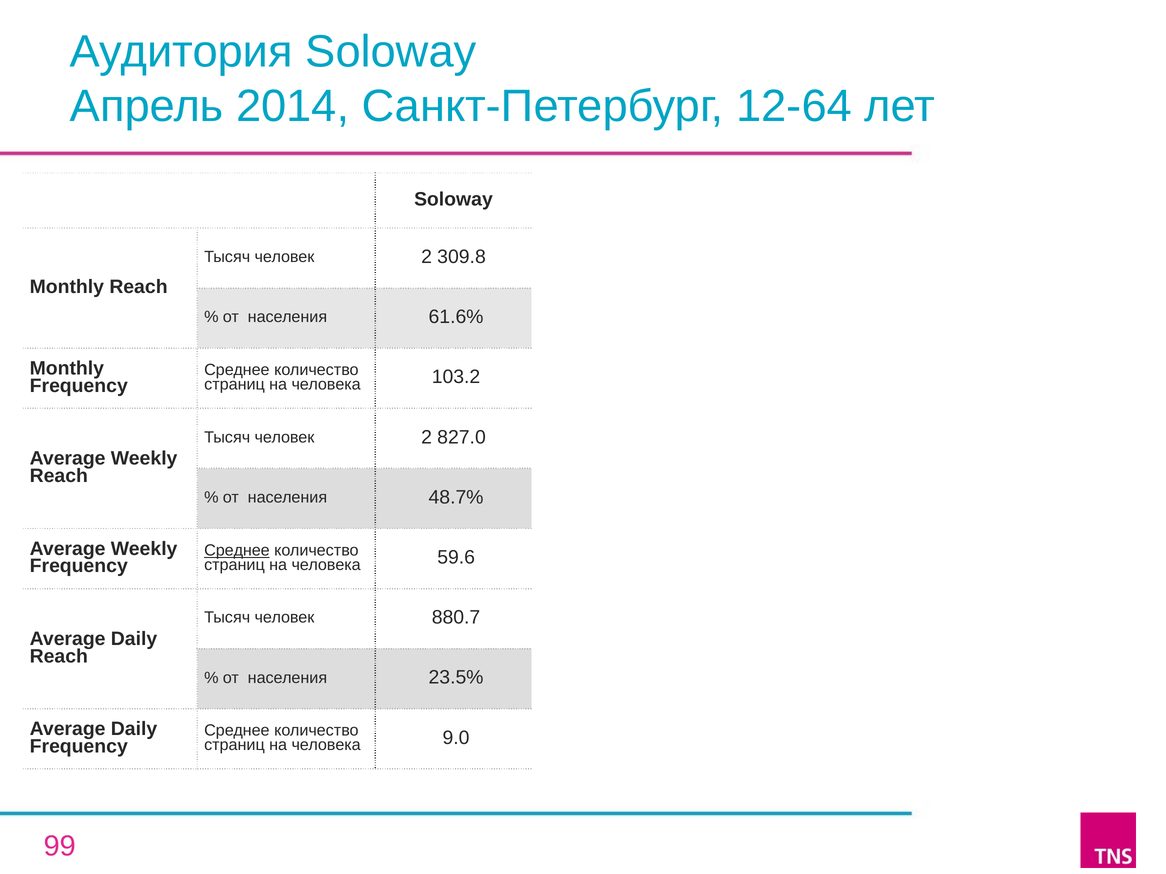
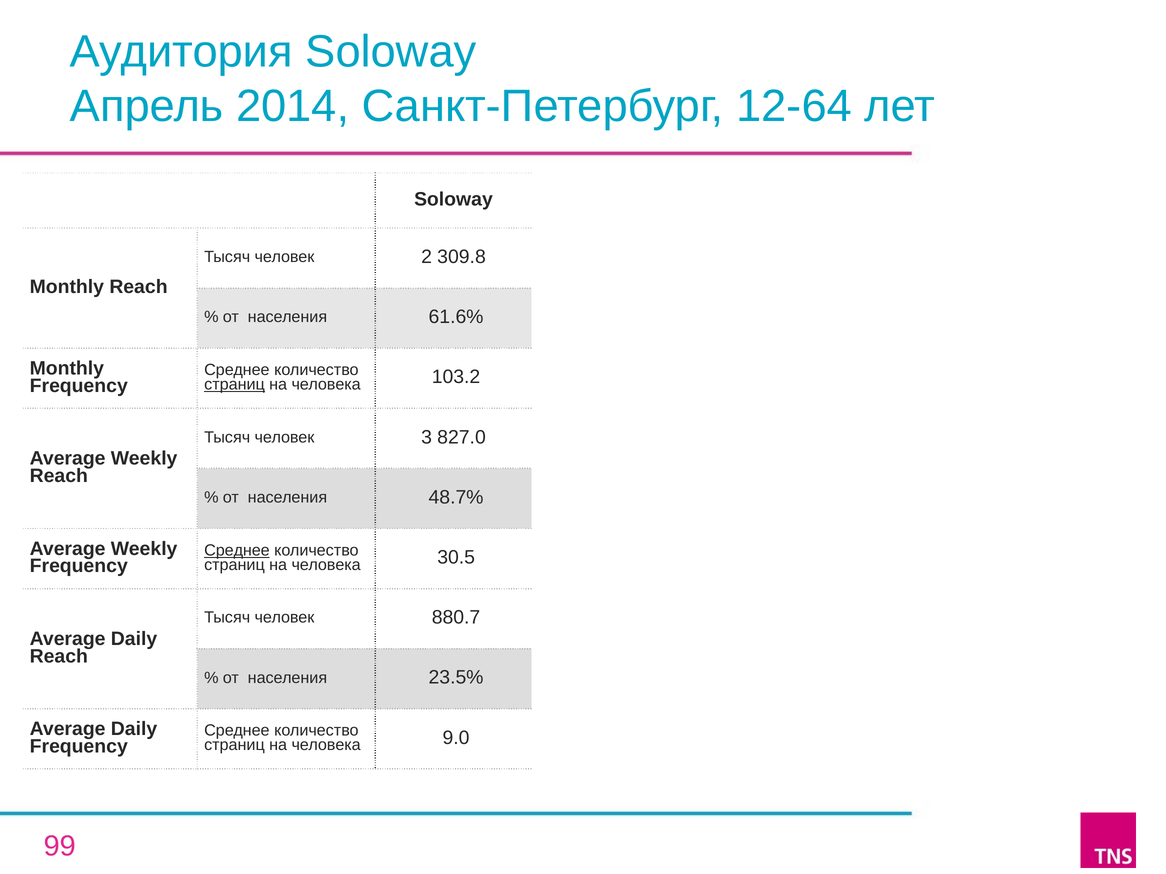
страниц underline: none -> present (235, 385)
2: 2 -> 3 (427, 437)
59.6: 59.6 -> 30.5 (456, 558)
